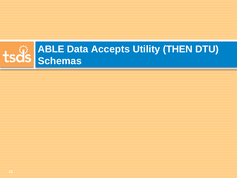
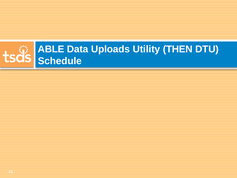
Accepts: Accepts -> Uploads (111, 49)
Schemas: Schemas -> Schedule (60, 61)
